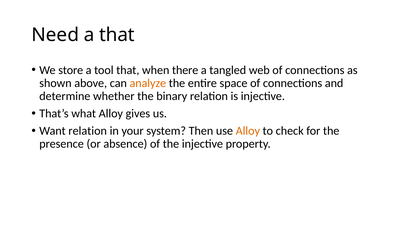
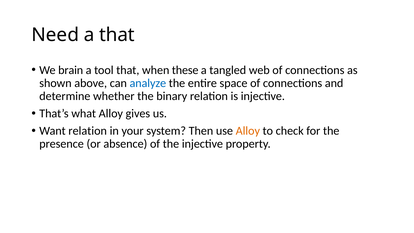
store: store -> brain (71, 70)
there: there -> these (185, 70)
analyze colour: orange -> blue (148, 83)
